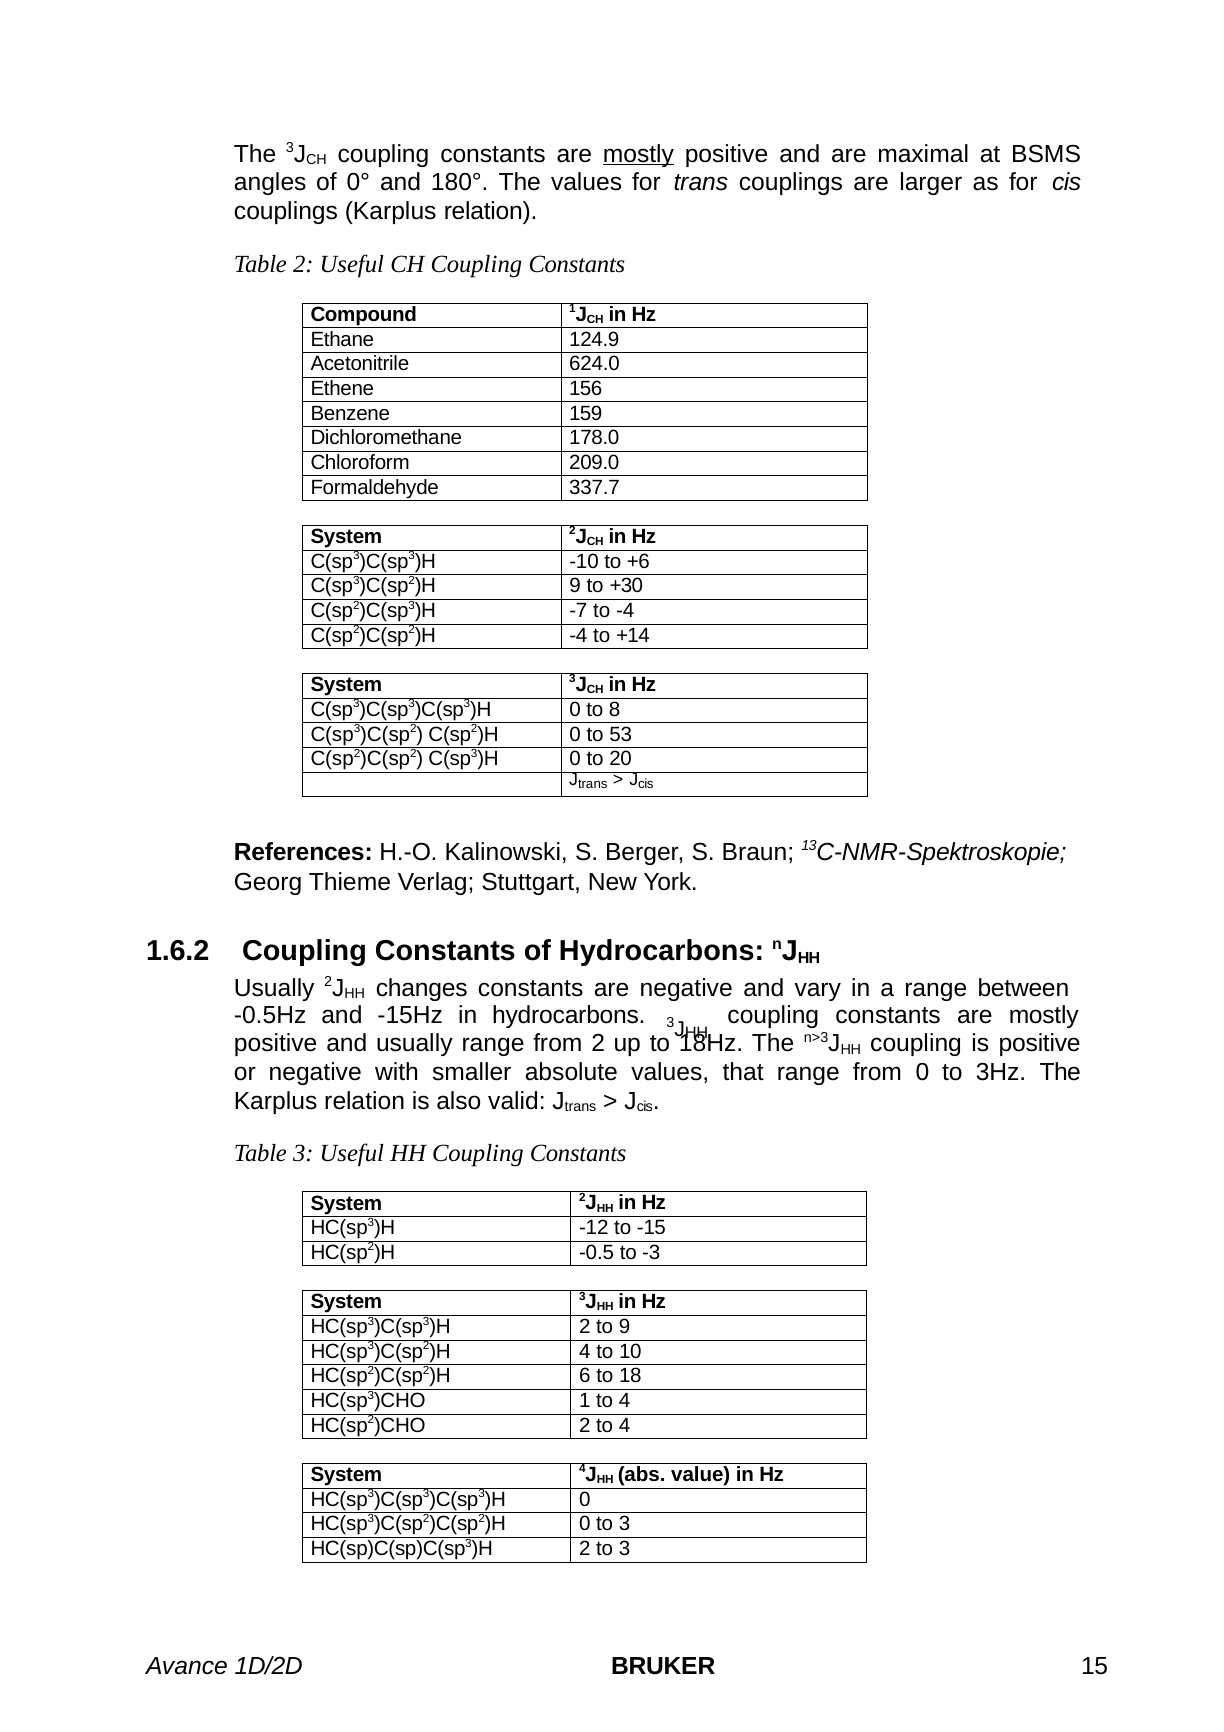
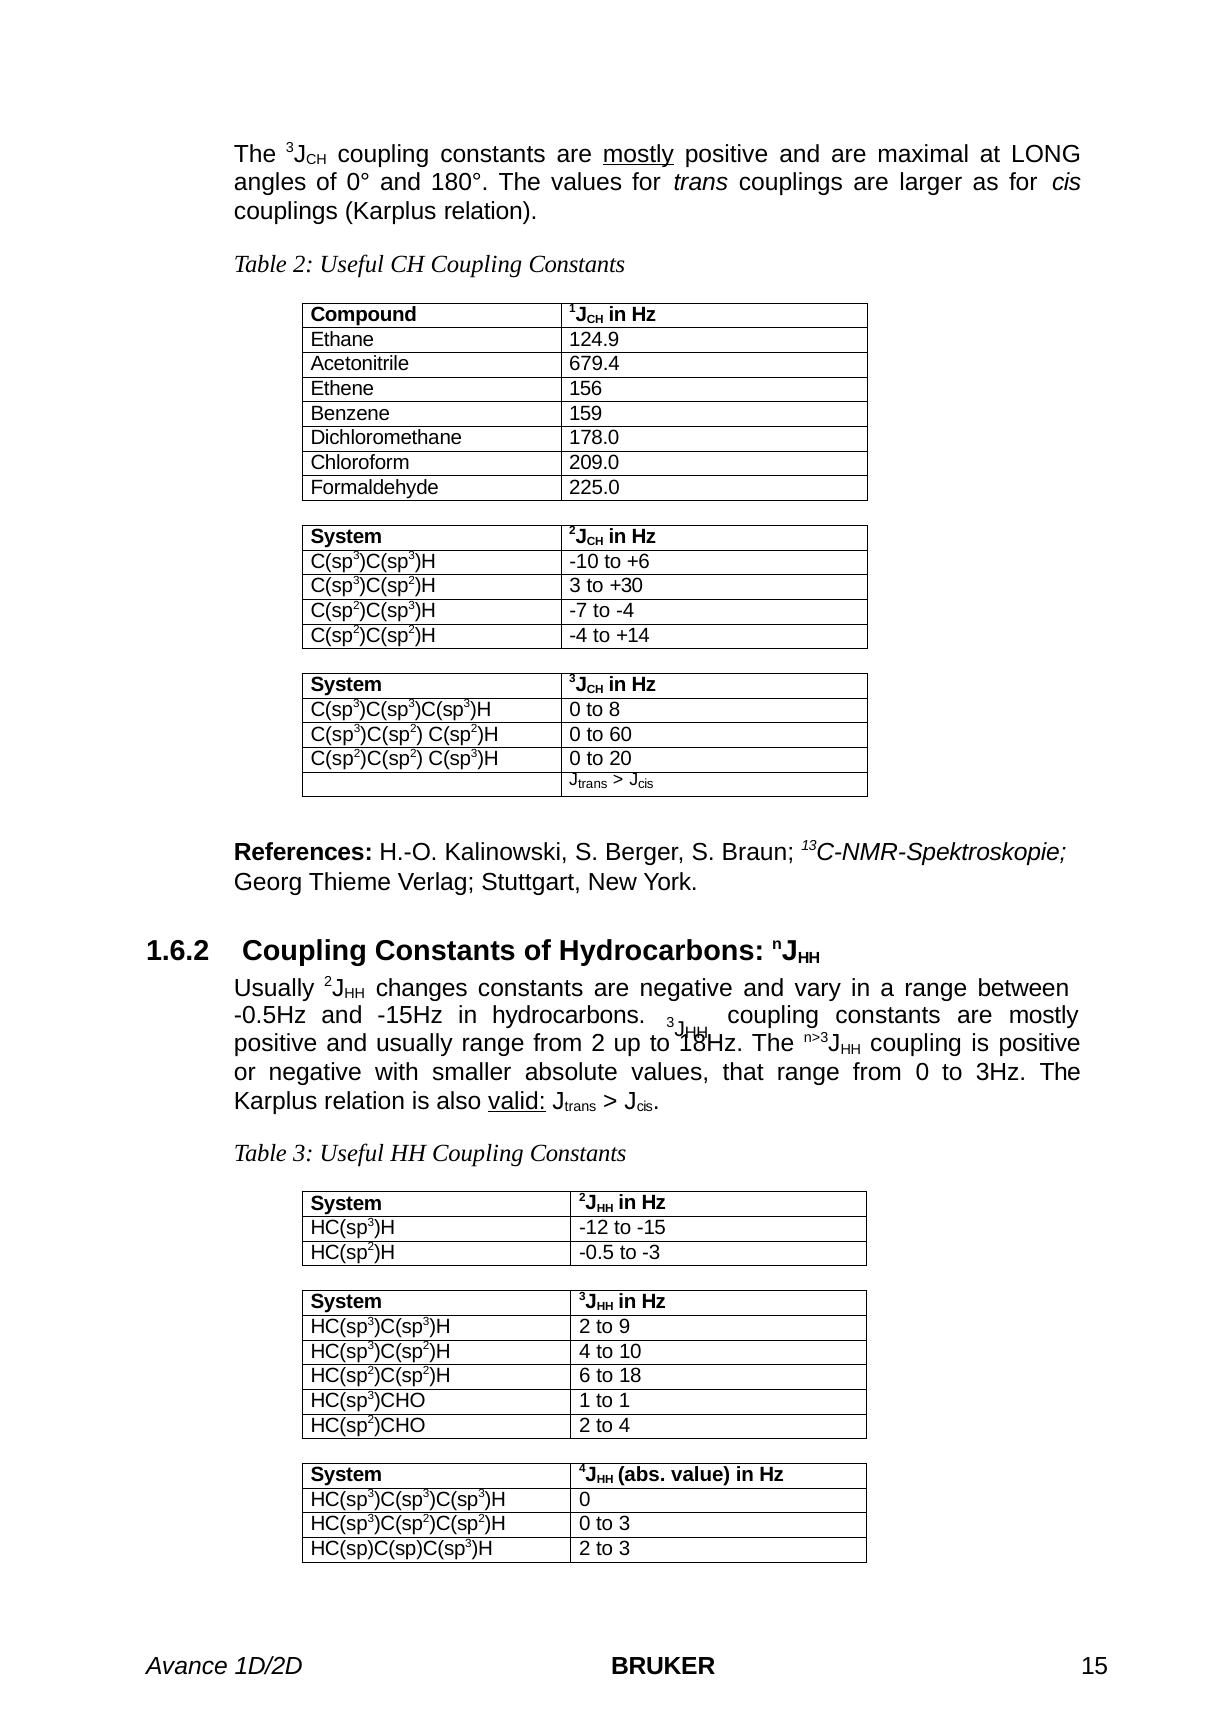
BSMS: BSMS -> LONG (1046, 154)
624.0: 624.0 -> 679.4 (594, 364)
337.7: 337.7 -> 225.0 (594, 487)
C(sp3)C(sp2)H 9: 9 -> 3 (575, 586)
53: 53 -> 60 (621, 734)
valid underline: none -> present (517, 1101)
1 to 4: 4 -> 1 (624, 1401)
